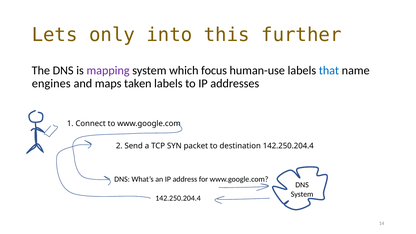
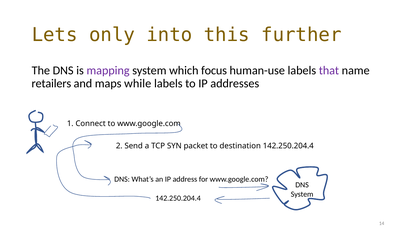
that colour: blue -> purple (329, 70)
engines: engines -> retailers (51, 83)
taken: taken -> while (138, 83)
